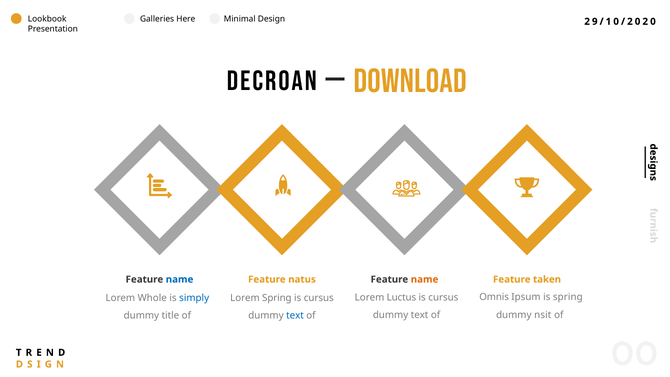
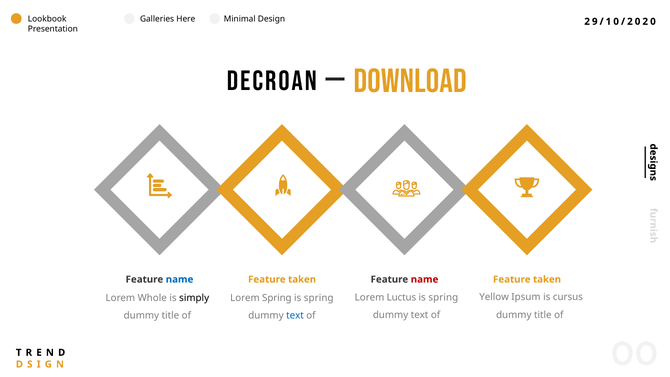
natus: natus -> taken (302, 279)
name colour: orange -> red (425, 279)
Omnis: Omnis -> Yellow (494, 297)
is spring: spring -> cursus (568, 297)
cursus: cursus -> spring (443, 297)
cursus: cursus -> spring (319, 298)
simply colour: blue -> black (194, 298)
nsit: nsit -> title (543, 315)
